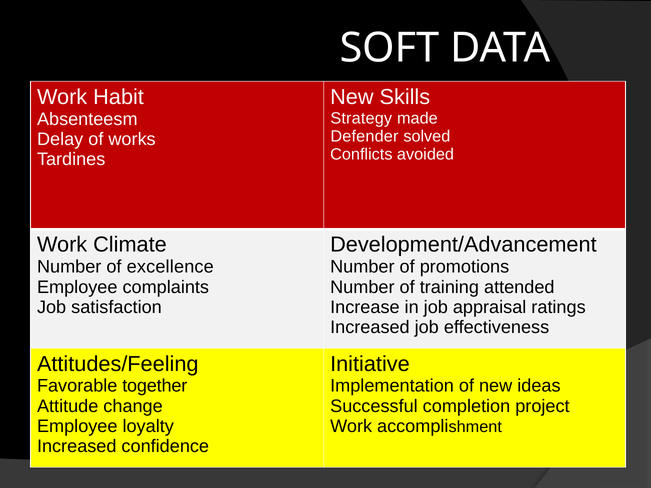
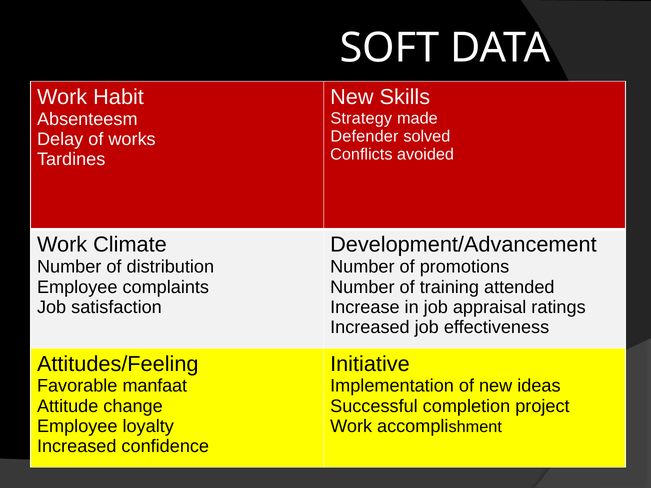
excellence: excellence -> distribution (170, 267)
together: together -> manfaat (155, 386)
